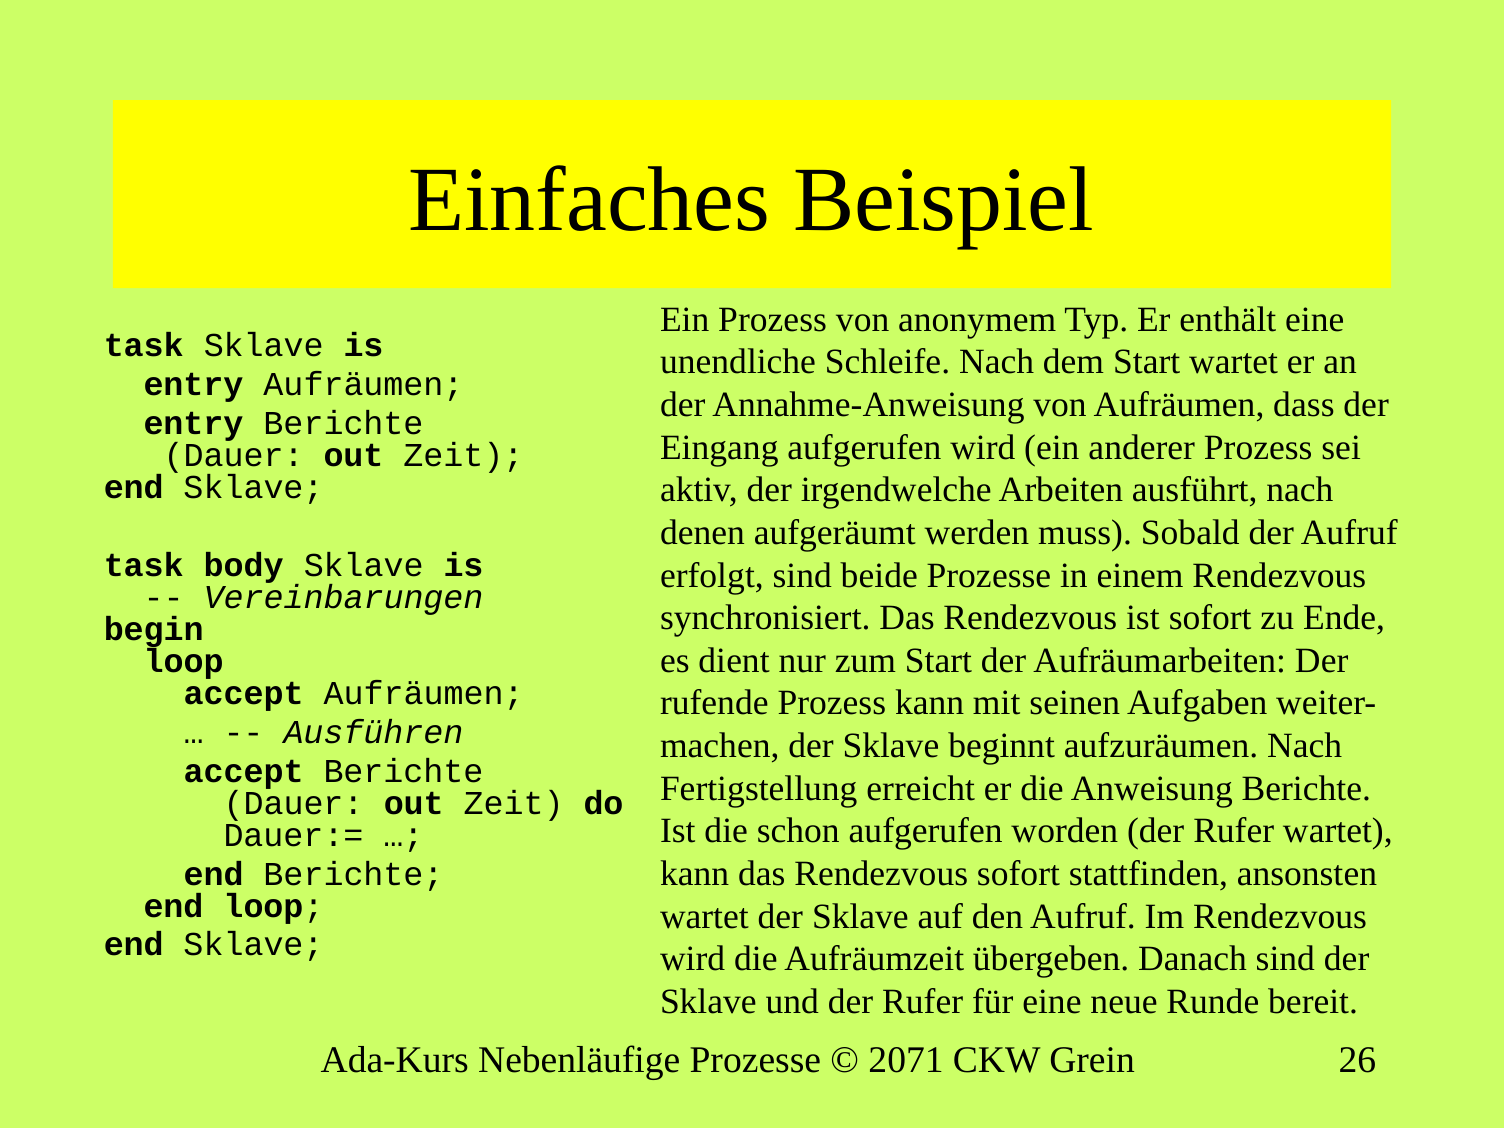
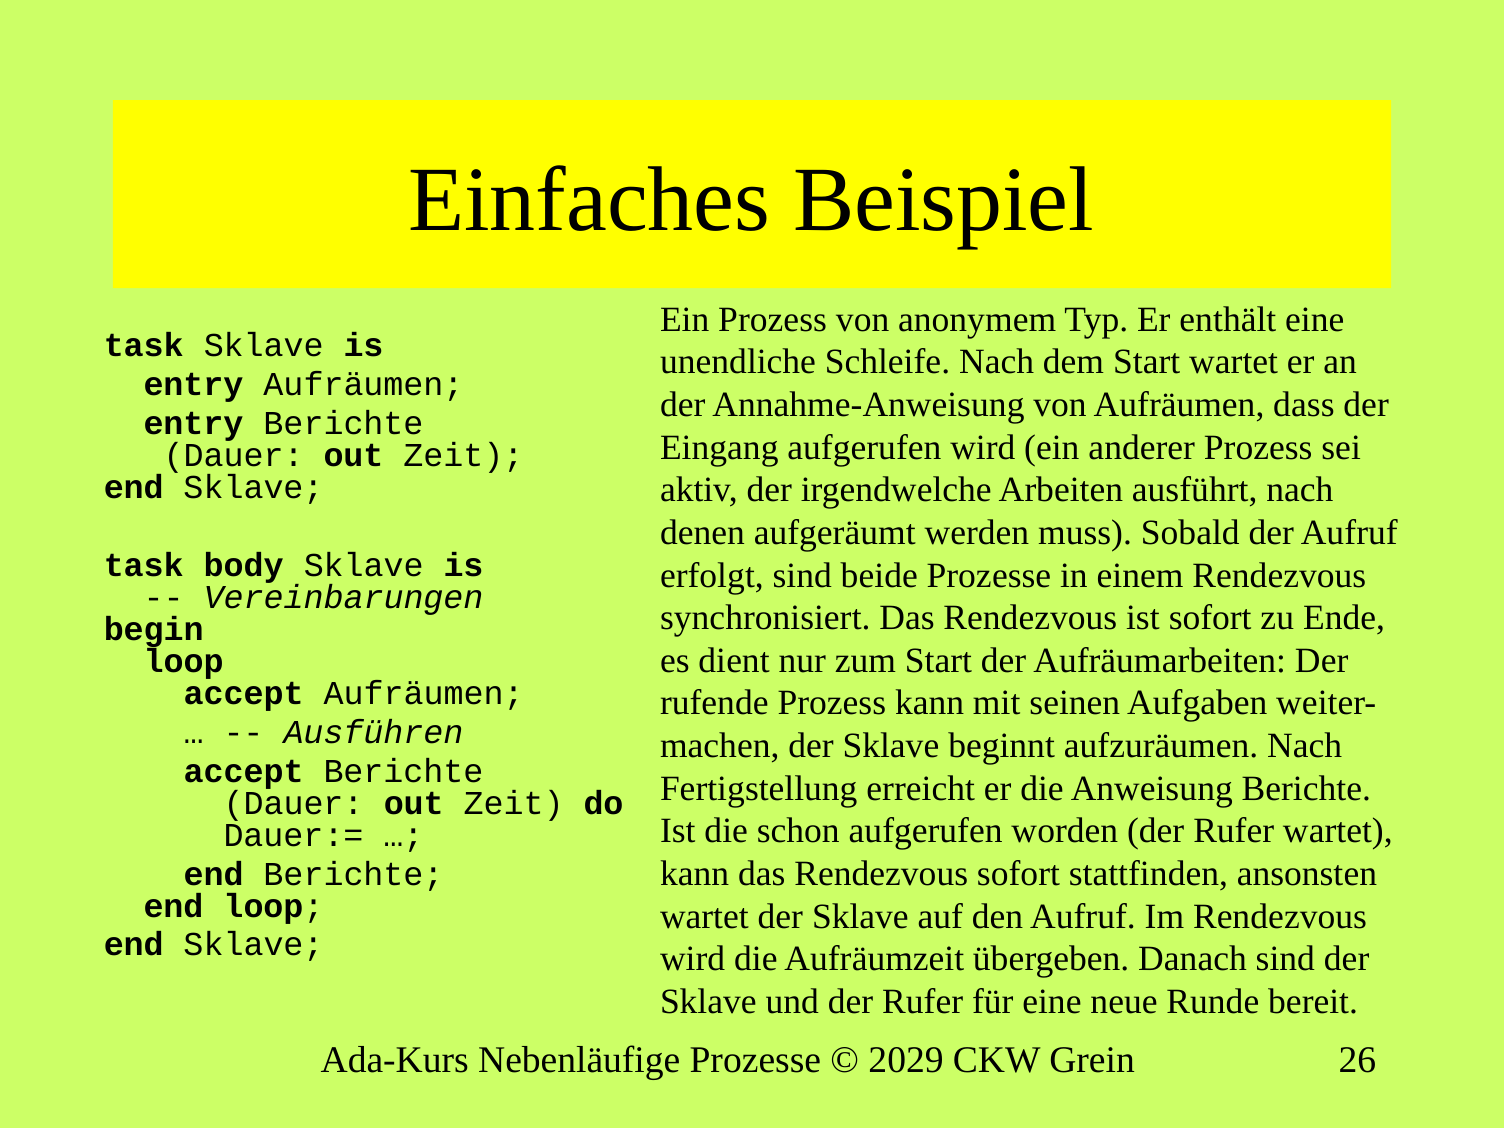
2071: 2071 -> 2029 (906, 1060)
